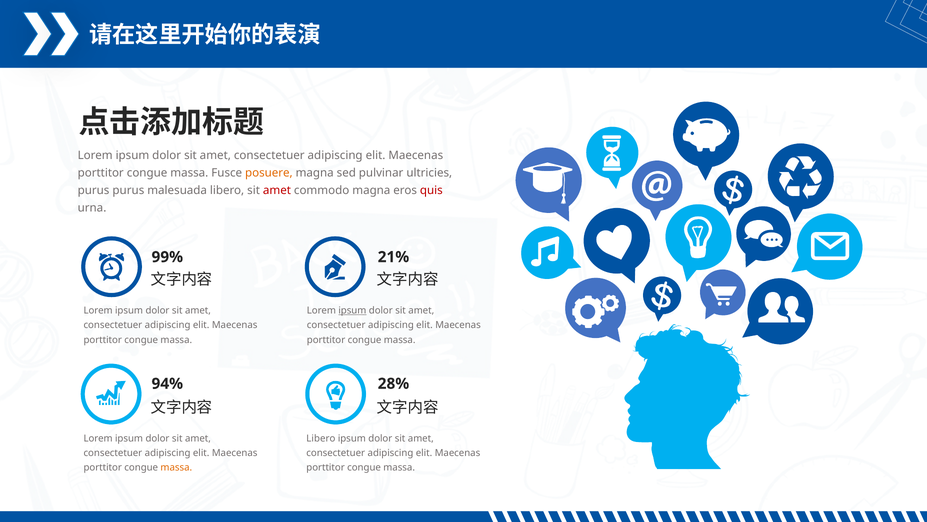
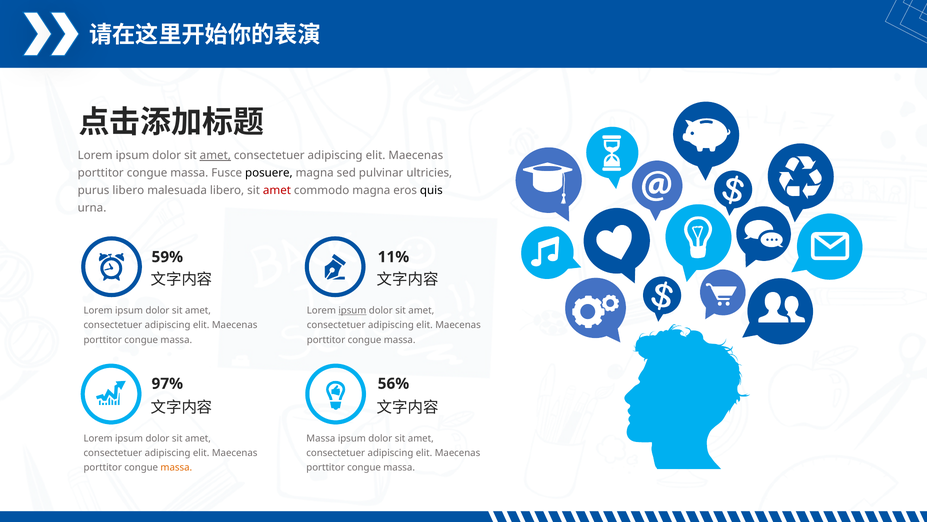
amet underline: none -> present (215, 155)
posuere colour: orange -> black (269, 173)
purus purus: purus -> libero (128, 190)
quis colour: red -> black (431, 190)
99%: 99% -> 59% (167, 257)
21%: 21% -> 11% (393, 257)
94%: 94% -> 97% (167, 383)
28%: 28% -> 56% (393, 383)
Libero: Libero -> Massa (321, 438)
